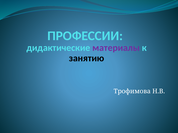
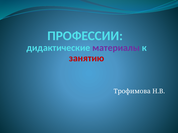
занятию colour: black -> red (87, 58)
